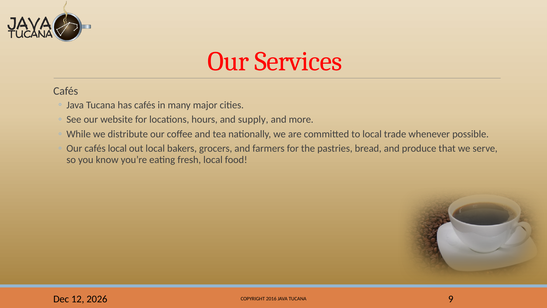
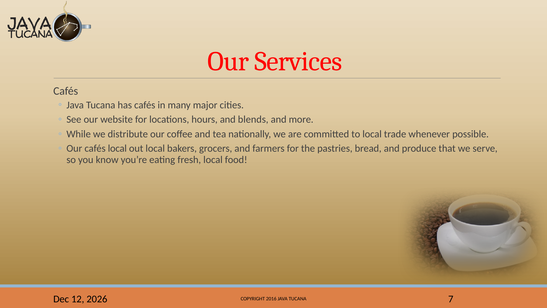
supply: supply -> blends (253, 119)
9: 9 -> 7 (451, 299)
